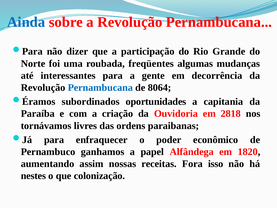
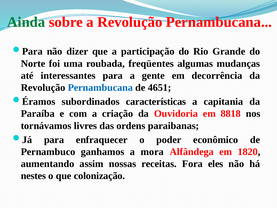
Ainda colour: blue -> green (26, 22)
8064: 8064 -> 4651 (160, 87)
oportunidades: oportunidades -> características (156, 102)
2818: 2818 -> 8818 (231, 114)
papel: papel -> mora (152, 152)
isso: isso -> eles (216, 164)
